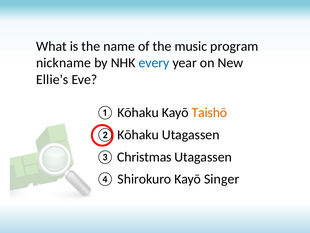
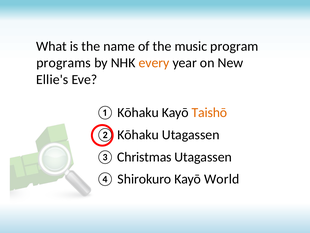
nickname: nickname -> programs (64, 63)
every colour: blue -> orange (154, 63)
Singer: Singer -> World (222, 179)
